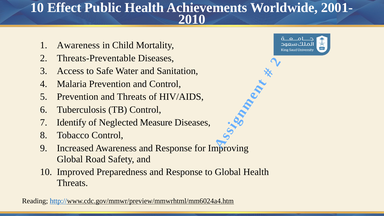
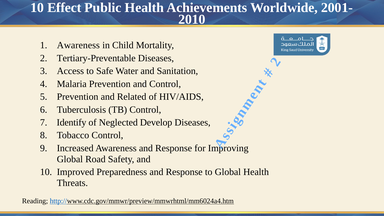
Threats-Preventable: Threats-Preventable -> Tertiary-Preventable (96, 58)
and Threats: Threats -> Related (132, 97)
Measure: Measure -> Develop (156, 122)
